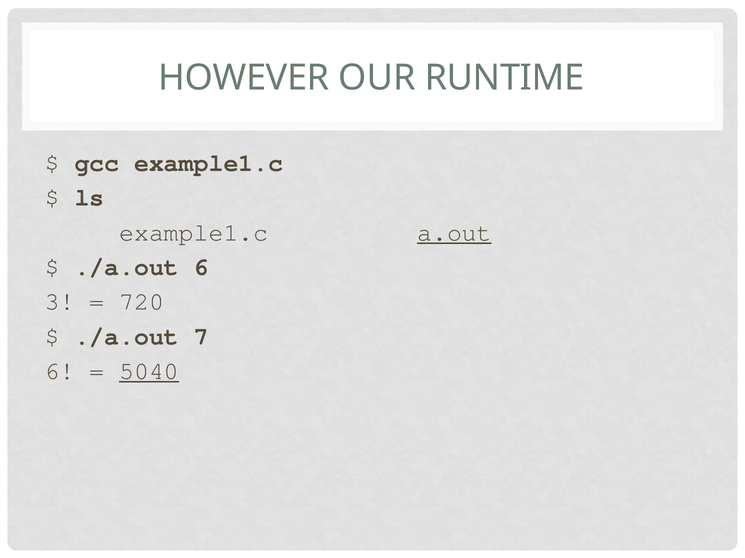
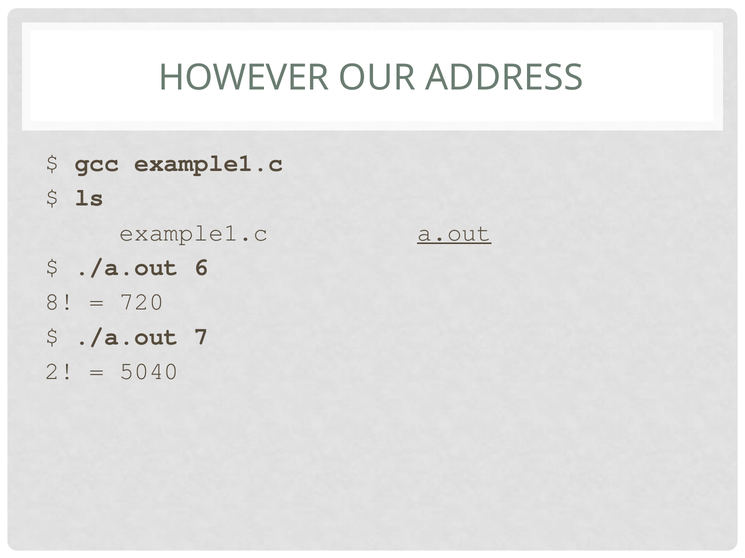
RUNTIME: RUNTIME -> ADDRESS (504, 78)
3: 3 -> 8 (60, 302)
6: 6 -> 2 (60, 372)
5040 underline: present -> none (149, 372)
